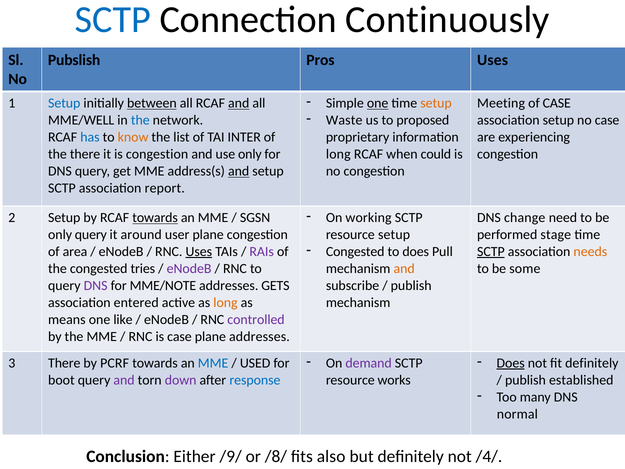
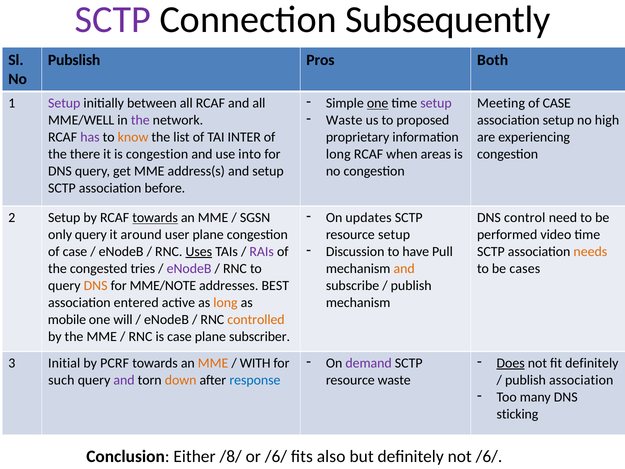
SCTP colour: blue -> purple (113, 20)
Continuously: Continuously -> Subsequently (448, 20)
Pros Uses: Uses -> Both (493, 60)
setup colour: orange -> purple (436, 103)
Setup colour: blue -> purple (64, 103)
between underline: present -> none (152, 103)
and underline: present -> none (239, 103)
the colour: blue -> purple (140, 120)
no case: case -> high (607, 120)
has colour: blue -> purple (90, 137)
use only: only -> into (250, 154)
could: could -> areas (436, 154)
and underline: present -> none (239, 171)
report: report -> before (165, 188)
working: working -> updates (369, 218)
change: change -> control (525, 218)
stage: stage -> video (556, 235)
Congested: Congested -> Discussion (355, 252)
to does: does -> have (416, 252)
area: area -> case (75, 252)
SCTP underline: present -> none (491, 252)
some: some -> cases (525, 269)
DNS colour: purple -> orange (96, 286)
GETS: GETS -> BEST (275, 286)
means: means -> mobile (67, 319)
like: like -> will (123, 319)
controlled colour: purple -> orange (256, 319)
plane addresses: addresses -> subscriber (260, 336)
3 There: There -> Initial (64, 363)
MME colour: blue -> orange (213, 363)
USED: USED -> WITH (255, 363)
boot: boot -> such (61, 380)
down colour: purple -> orange (181, 380)
resource works: works -> waste (394, 380)
publish established: established -> association (581, 380)
normal: normal -> sticking (517, 414)
/9/: /9/ -> /8/ (231, 456)
or /8/: /8/ -> /6/ (276, 456)
not /4/: /4/ -> /6/ (489, 456)
